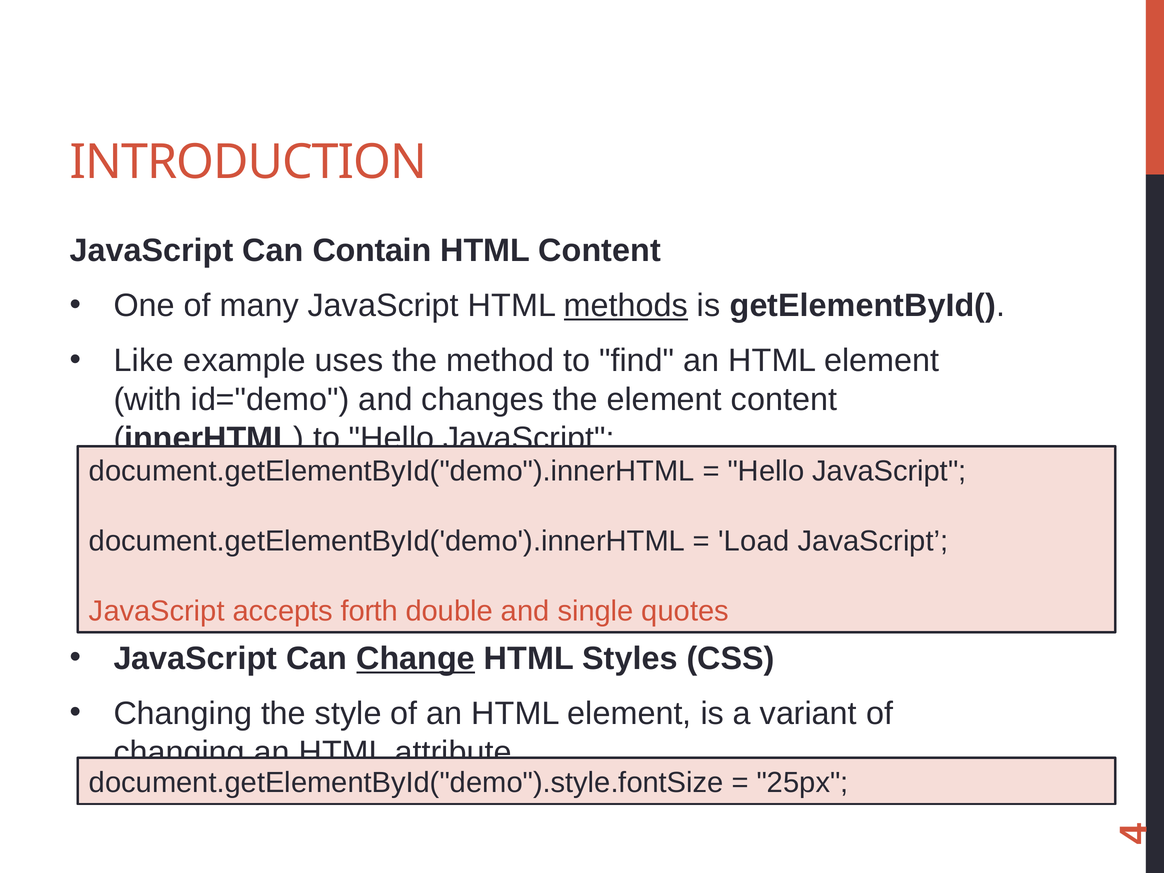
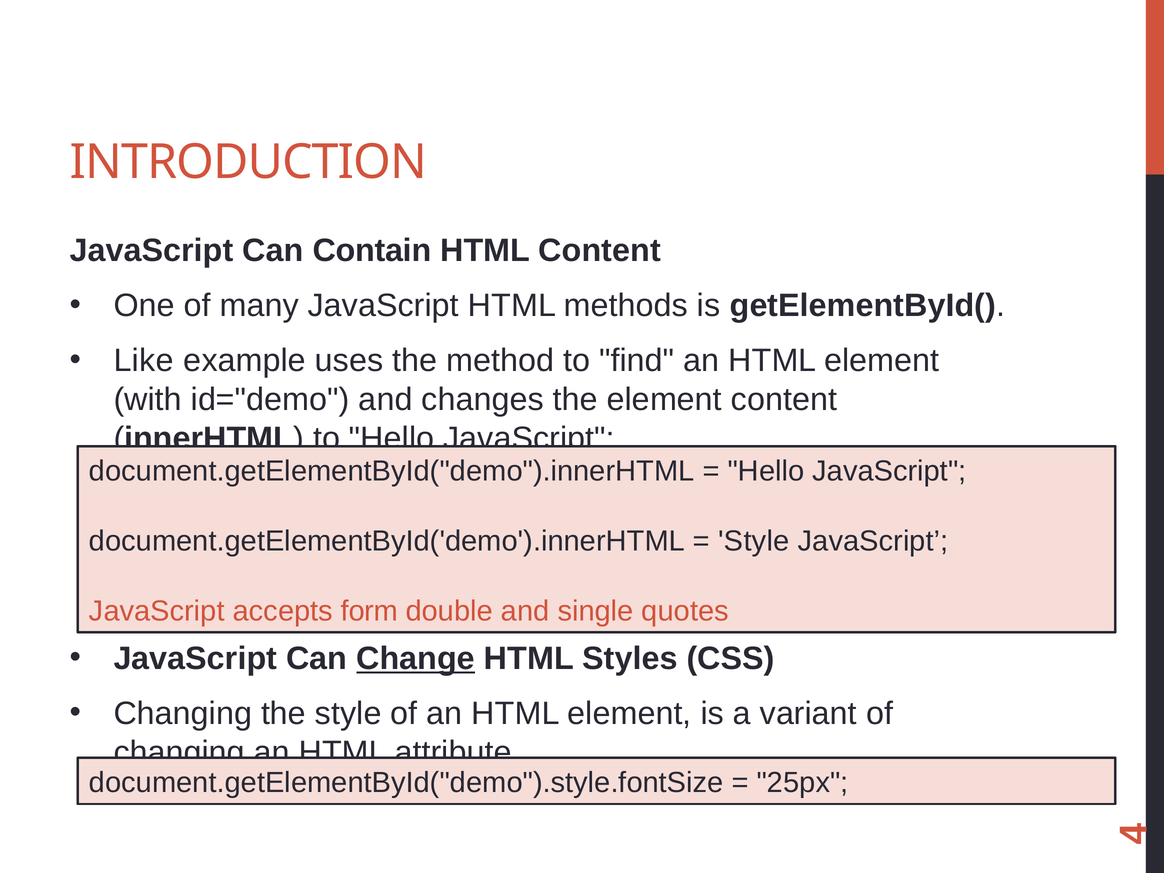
methods underline: present -> none (626, 306)
Load: Load -> Style (754, 541)
forth: forth -> form (369, 611)
